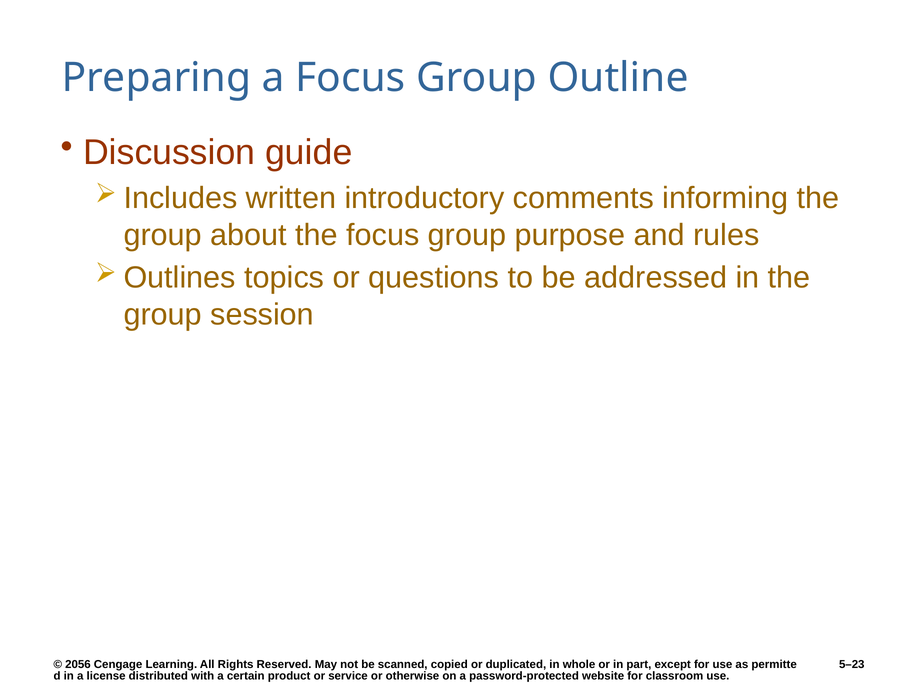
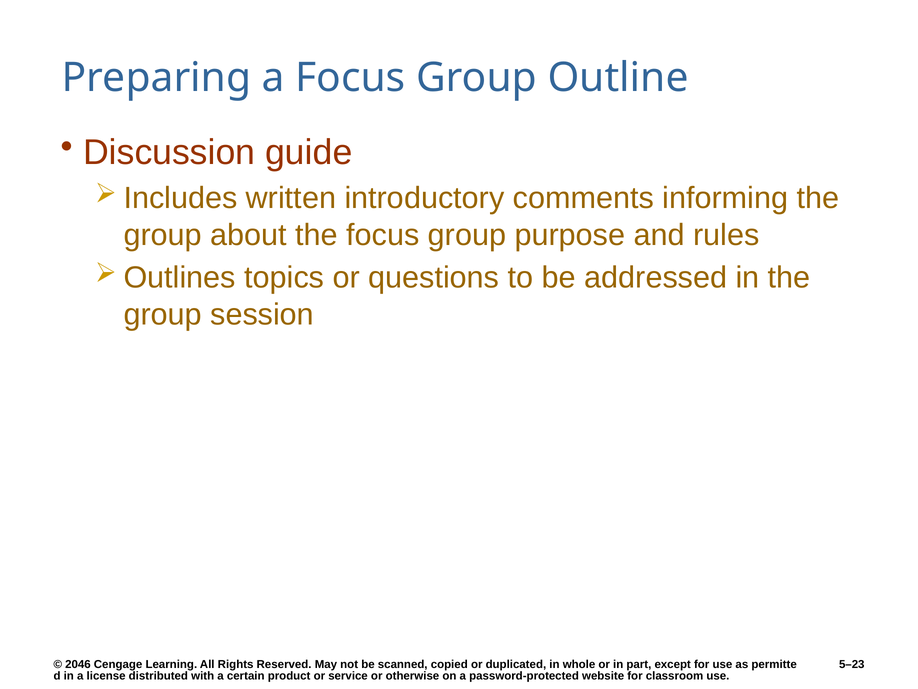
2056: 2056 -> 2046 (78, 664)
